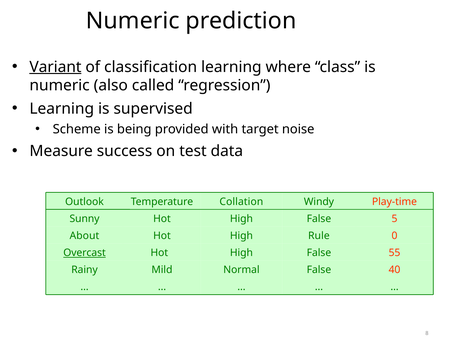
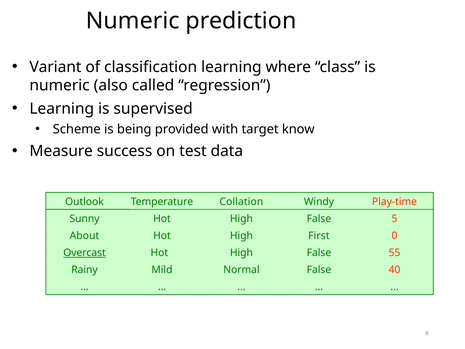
Variant underline: present -> none (55, 67)
noise: noise -> know (298, 129)
Rule: Rule -> First (319, 236)
